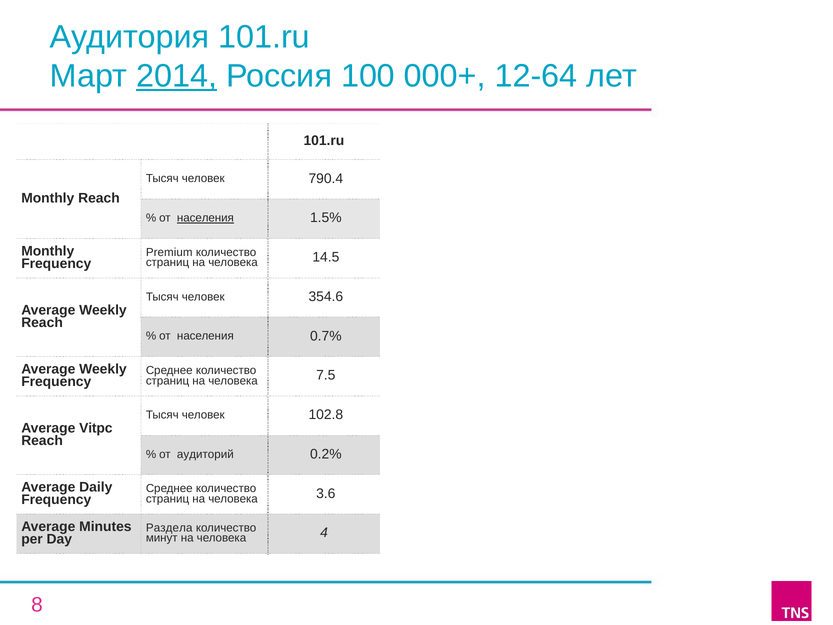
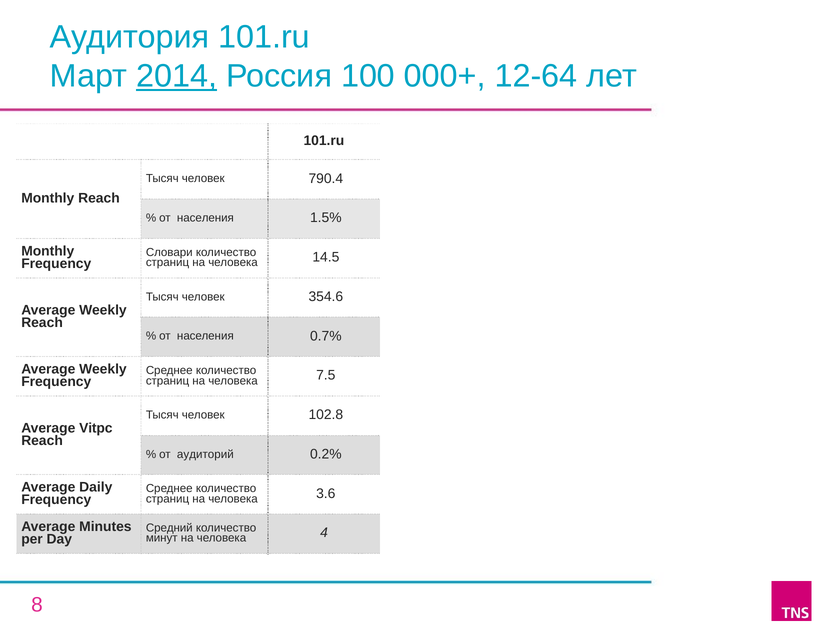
населения underline: present -> none (205, 218)
Premium: Premium -> Словари (169, 252)
Раздела: Раздела -> Средний (169, 528)
